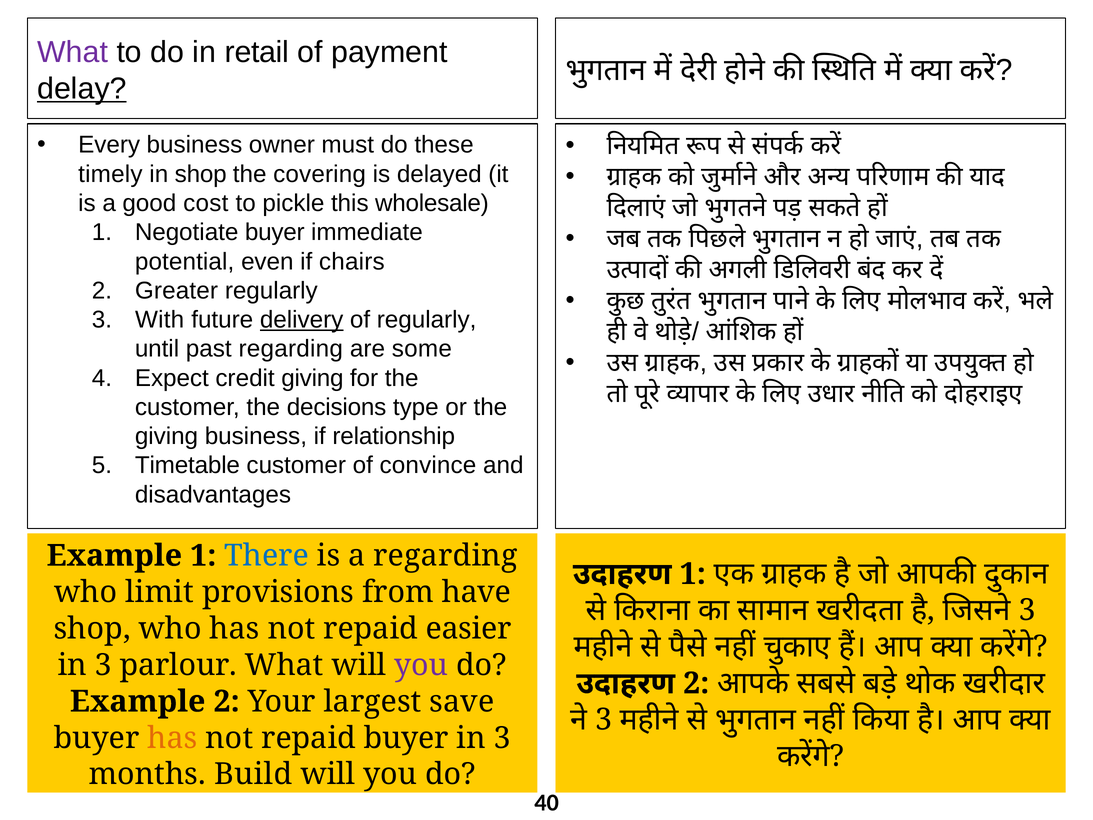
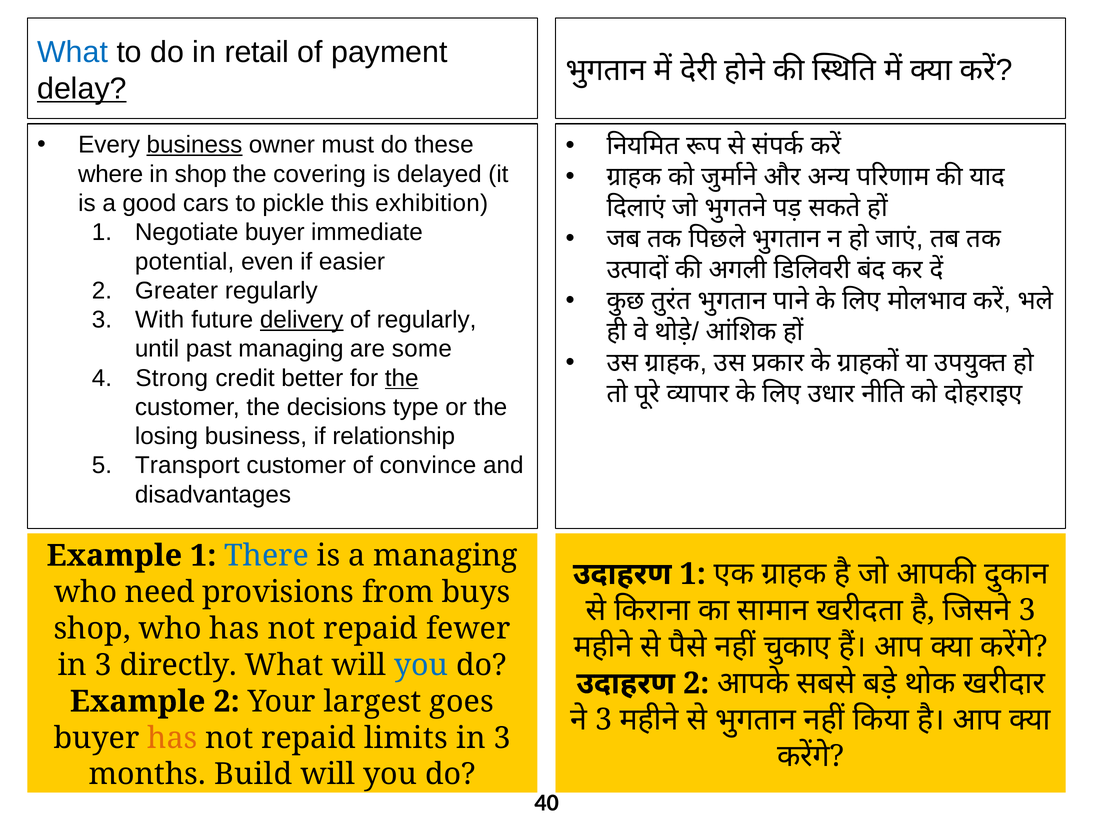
What colour: purple -> blue (73, 52)
business underline: none -> present (194, 145)
timely: timely -> where (111, 174)
cost: cost -> cars (206, 203)
wholesale: wholesale -> exhibition (432, 203)
chairs: chairs -> easier (352, 261)
past regarding: regarding -> managing (291, 349)
Expect: Expect -> Strong (172, 378)
credit giving: giving -> better (312, 378)
the underline: none -> present (402, 378)
giving: giving -> losing (166, 436)
Timetable: Timetable -> Transport (187, 465)
a regarding: regarding -> managing (446, 556)
limit: limit -> need (160, 592)
have: have -> buys (476, 592)
easier: easier -> fewer (468, 628)
parlour: parlour -> directly (178, 665)
you colour: purple -> blue (421, 665)
save: save -> goes (462, 701)
repaid buyer: buyer -> limits (406, 738)
